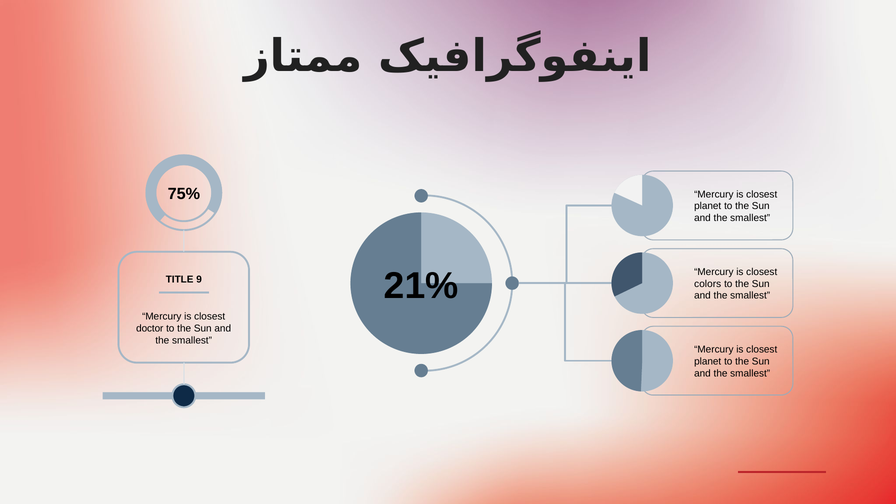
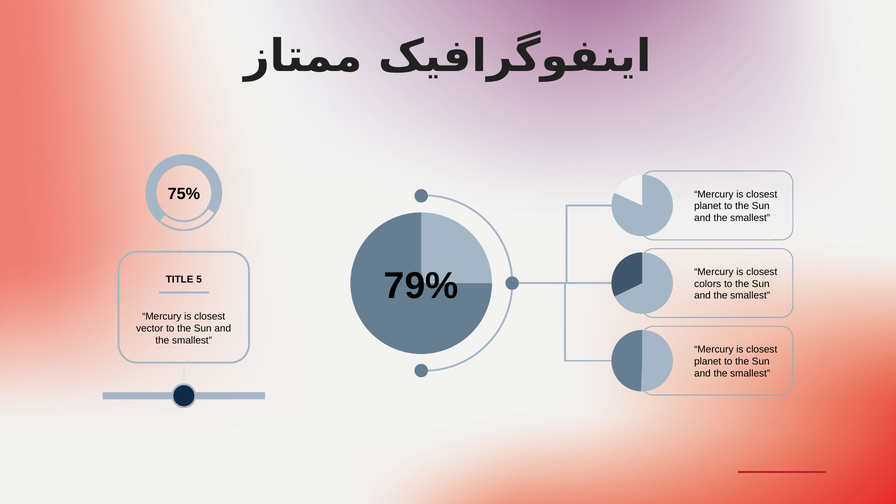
21%: 21% -> 79% (421, 286)
9: 9 -> 5 (199, 279)
doctor: doctor -> vector (150, 328)
